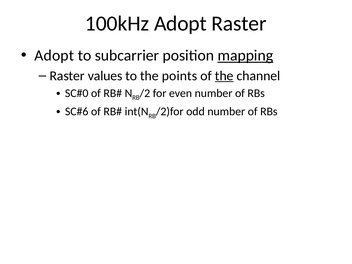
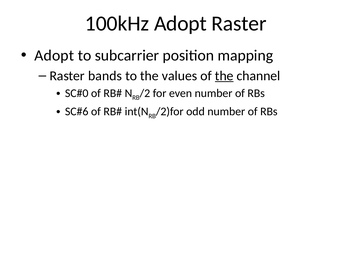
mapping underline: present -> none (245, 56)
values: values -> bands (105, 76)
points: points -> values (180, 76)
